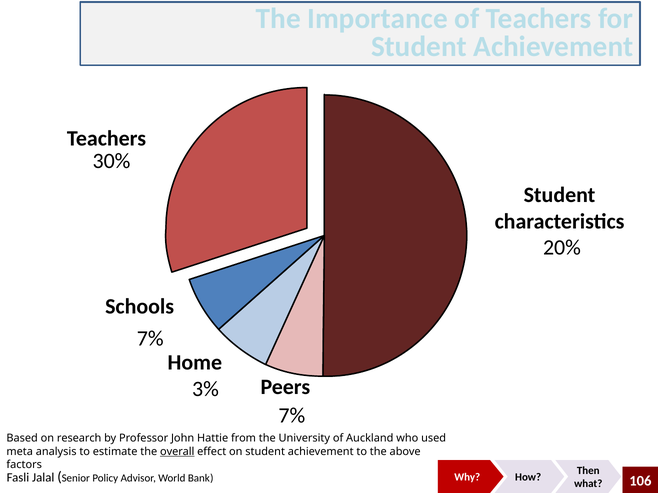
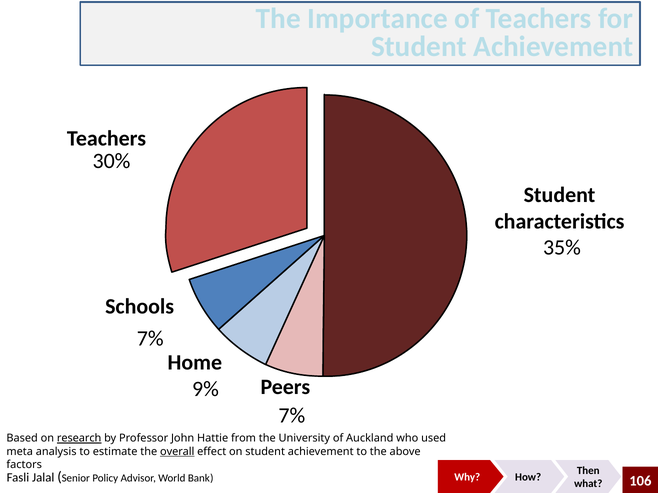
20%: 20% -> 35% (562, 248)
3%: 3% -> 9% (205, 389)
research underline: none -> present (79, 439)
